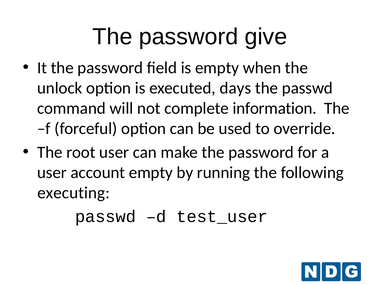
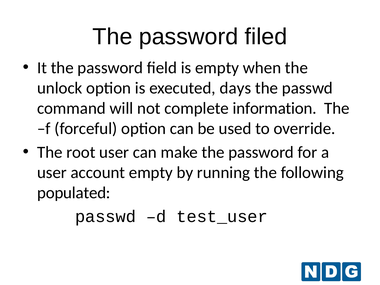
give: give -> filed (266, 37)
executing: executing -> populated (74, 193)
